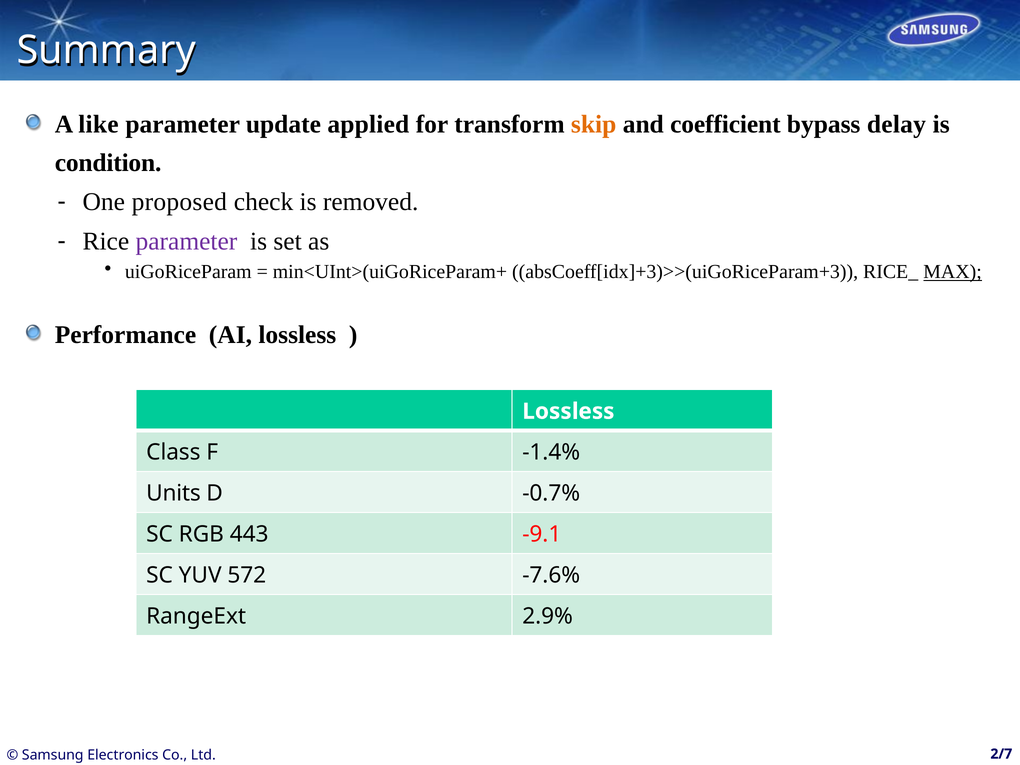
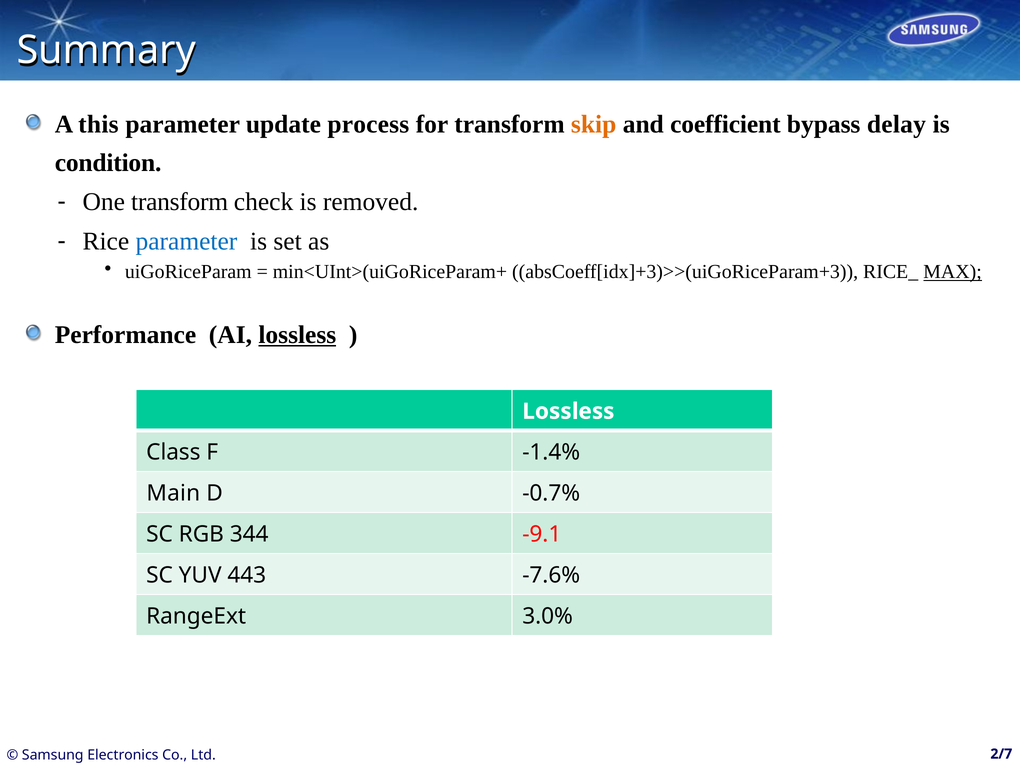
like: like -> this (98, 124)
applied: applied -> process (368, 124)
One proposed: proposed -> transform (180, 202)
parameter colour: purple -> blue (186, 241)
lossless underline: none -> present (297, 335)
Units: Units -> Main (173, 493)
443: 443 -> 344 (249, 534)
572: 572 -> 443 (247, 575)
2.9%: 2.9% -> 3.0% (548, 616)
